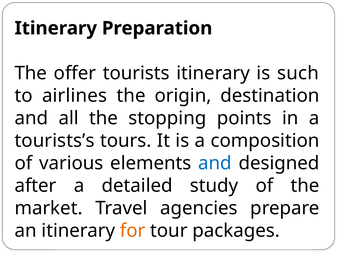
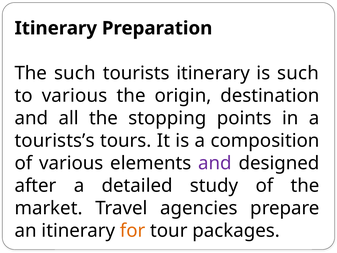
The offer: offer -> such (75, 73)
to airlines: airlines -> various (75, 96)
and colour: blue -> purple (215, 163)
